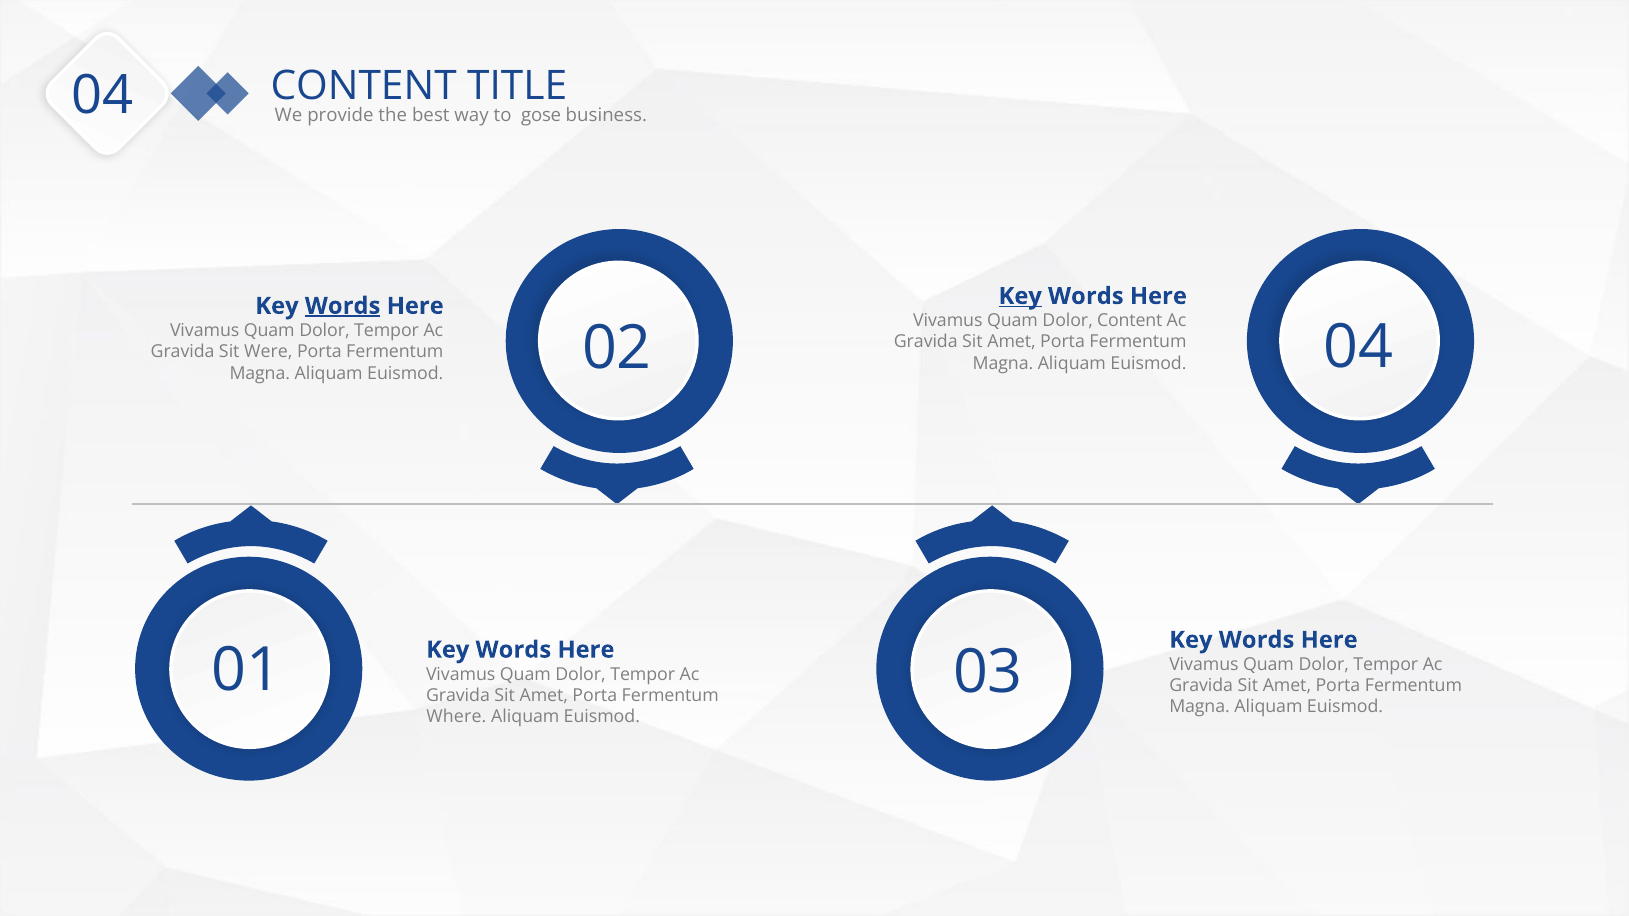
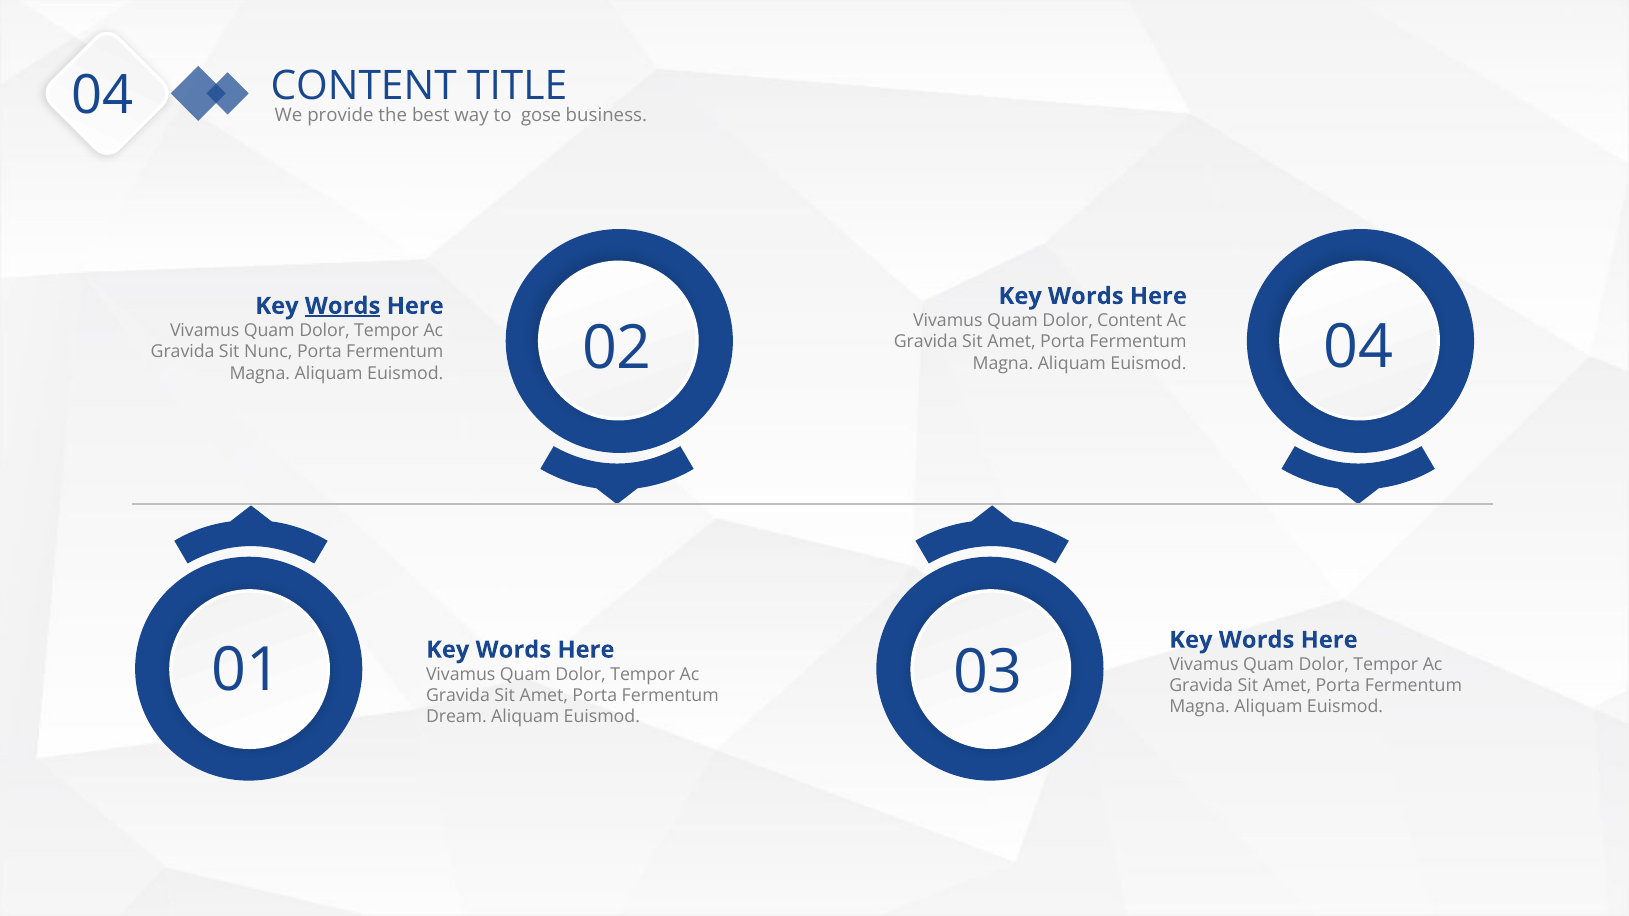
Key underline: present -> none (1020, 296)
Were: Were -> Nunc (268, 352)
Where: Where -> Dream (456, 717)
